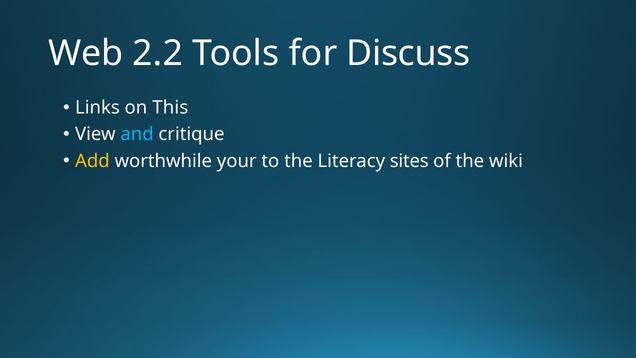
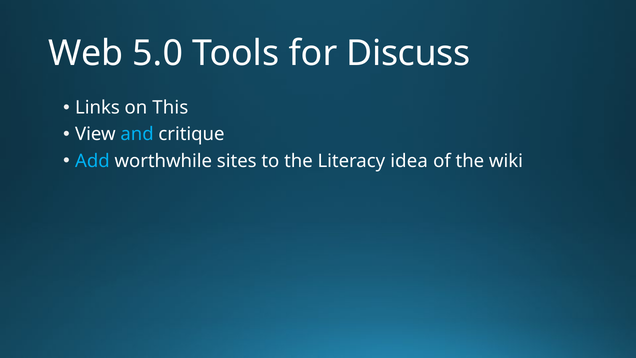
2.2: 2.2 -> 5.0 (158, 53)
Add colour: yellow -> light blue (92, 161)
your: your -> sites (237, 161)
sites: sites -> idea (409, 161)
